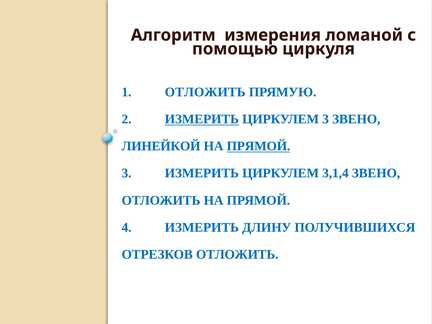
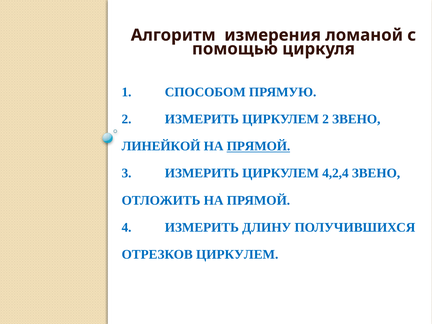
1 ОТЛОЖИТЬ: ОТЛОЖИТЬ -> СПОСОБОМ (205, 92)
ИЗМЕРИТЬ underline: present -> none (202, 119)
ЦИРКУЛЕМ 3: 3 -> 2 (326, 119)
3,1,4: 3,1,4 -> 4,2,4 (335, 173)
ОТРЕЗКОВ ОТЛОЖИТЬ: ОТЛОЖИТЬ -> ЦИРКУЛЕМ (237, 254)
